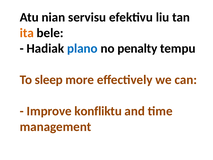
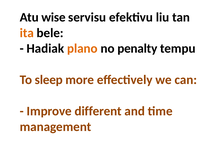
nian: nian -> wise (53, 17)
plano colour: blue -> orange (82, 48)
konfliktu: konfliktu -> different (98, 111)
